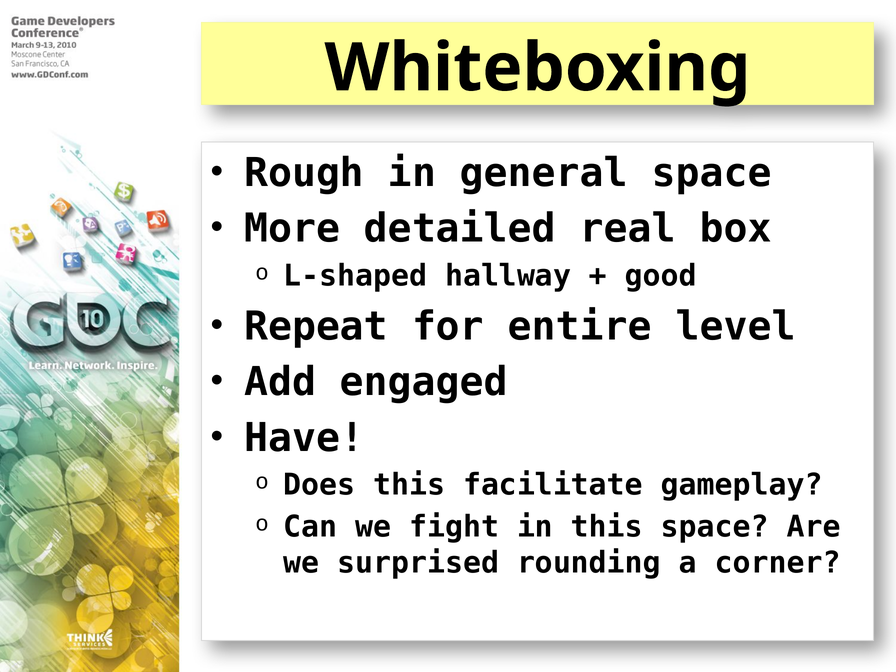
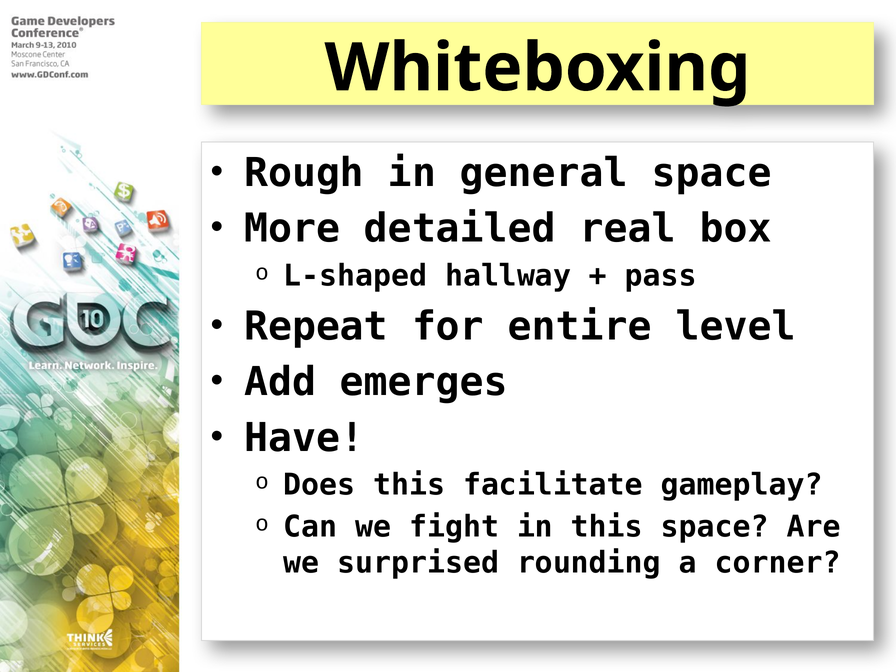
good: good -> pass (661, 276)
engaged: engaged -> emerges (424, 382)
